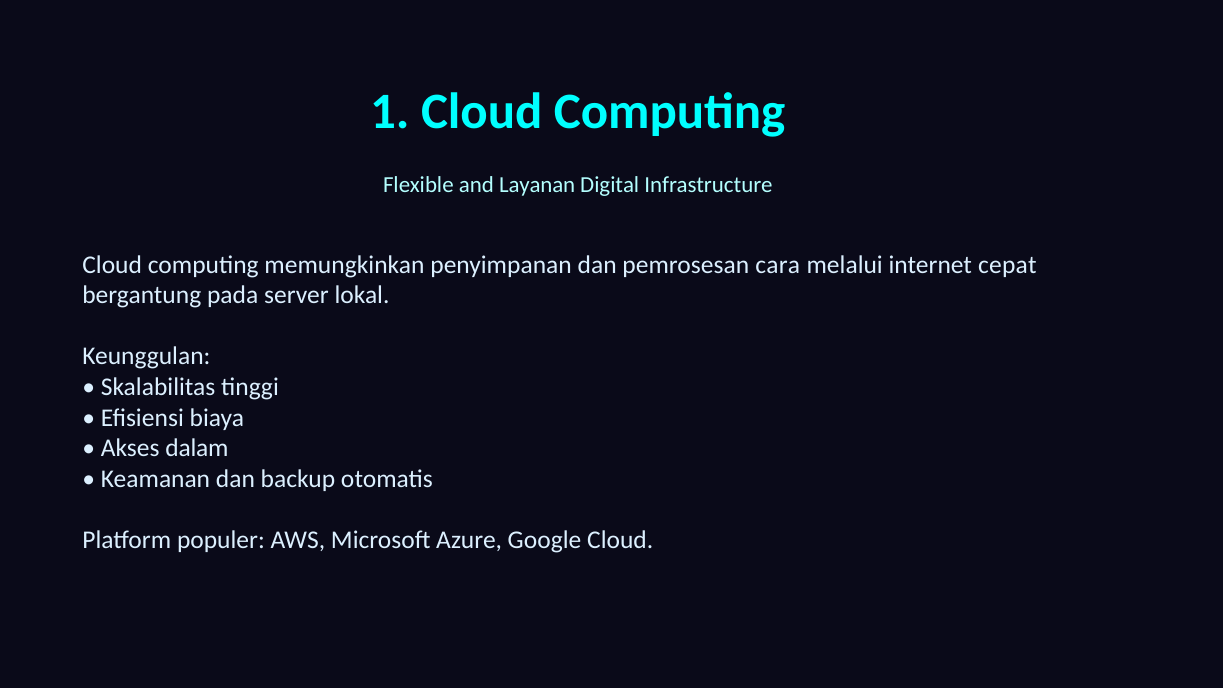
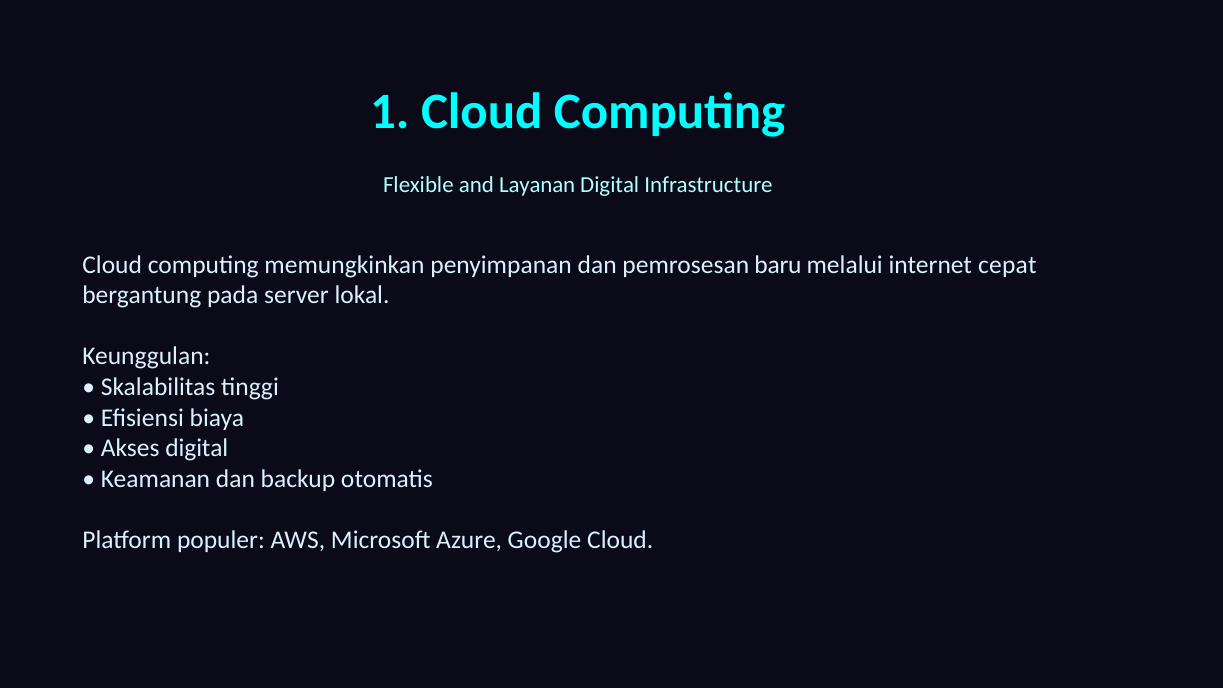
cara: cara -> baru (778, 265)
Akses dalam: dalam -> digital (197, 448)
